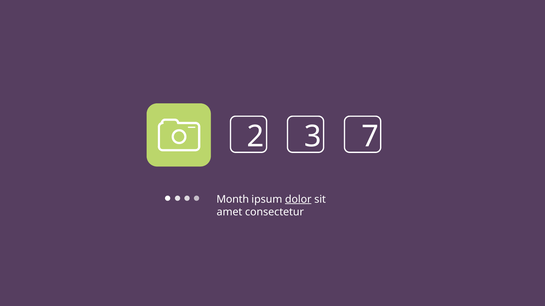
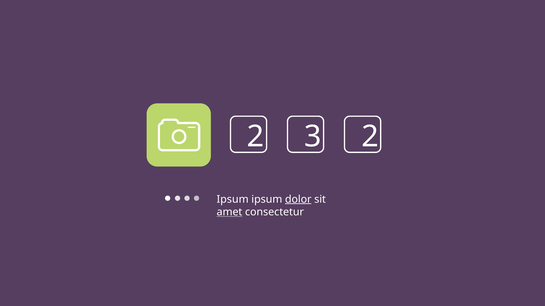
3 7: 7 -> 2 (370, 137)
Month: Month -> Ipsum (233, 200)
amet underline: none -> present (229, 212)
